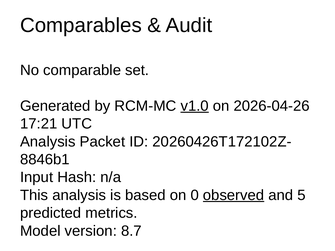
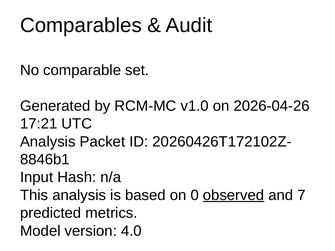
v1.0 underline: present -> none (195, 106)
5: 5 -> 7 (302, 195)
8.7: 8.7 -> 4.0 (131, 231)
